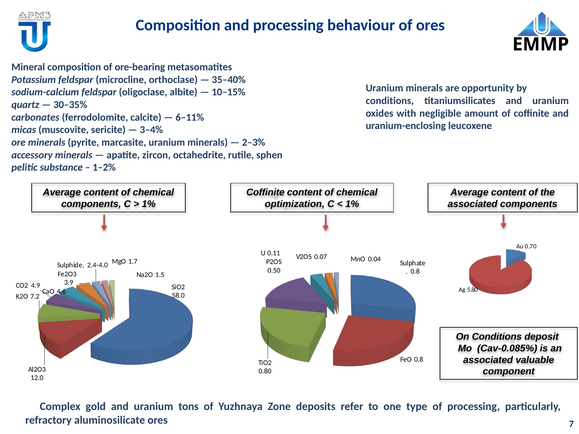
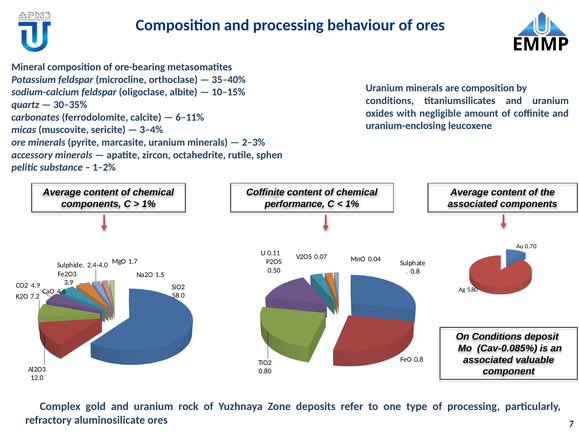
are opportunity: opportunity -> composition (488, 88)
optimization: optimization -> performance (295, 204)
tons: tons -> rock (188, 407)
